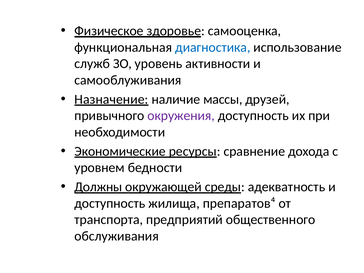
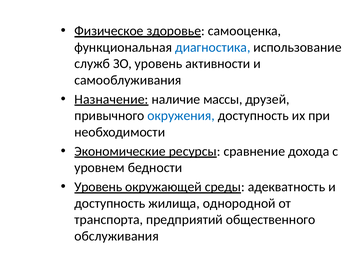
окружения colour: purple -> blue (181, 116)
Должны: Должны -> Уровень (98, 187)
препаратов⁴: препаратов⁴ -> однородной (239, 203)
